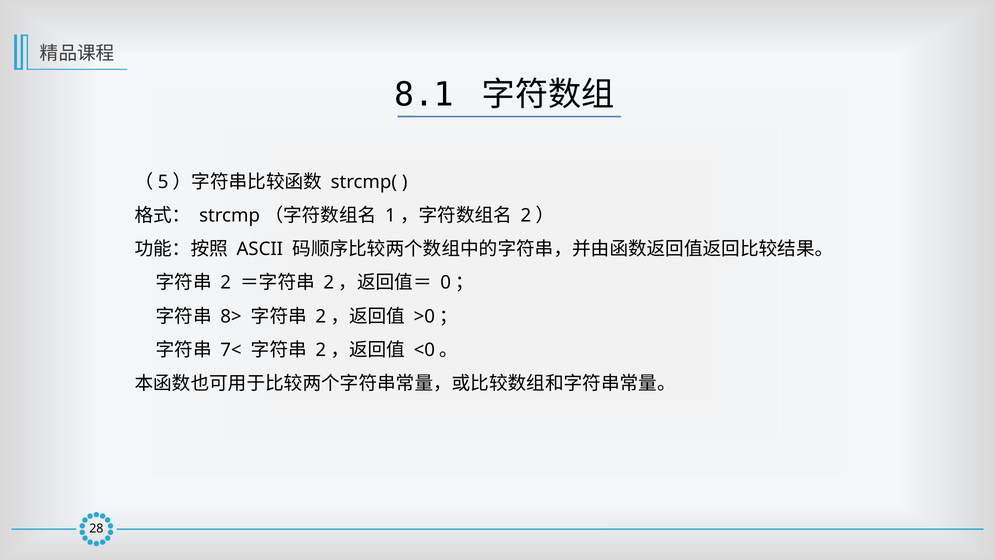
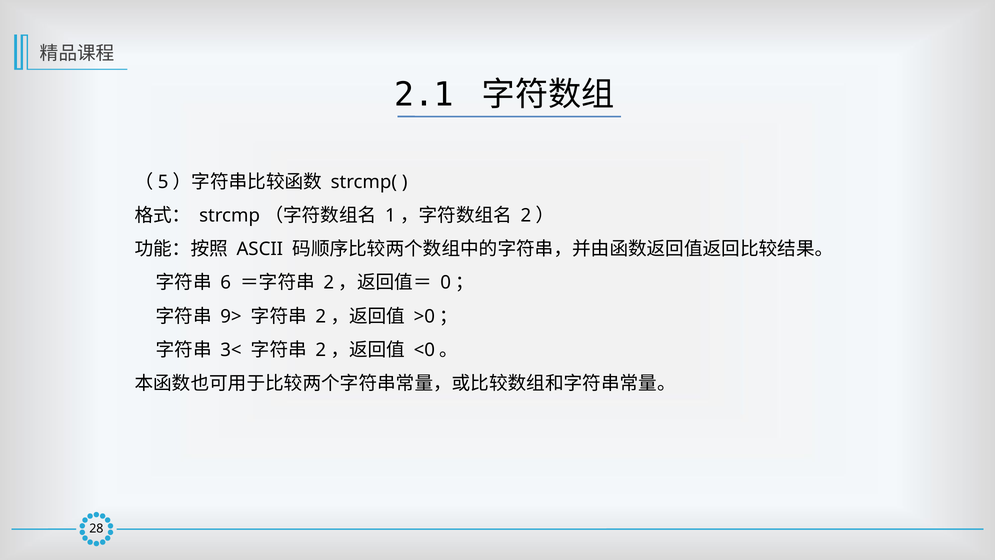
8.1: 8.1 -> 2.1 (424, 95)
2: 2 -> 6 (226, 283)
8>: 8> -> 9> (231, 316)
7<: 7< -> 3< (231, 350)
